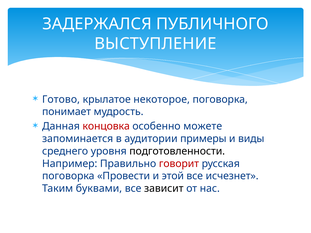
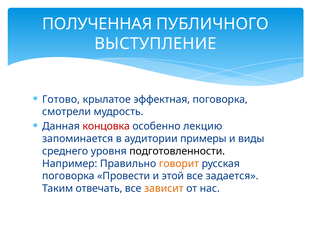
ЗАДЕРЖАЛСЯ: ЗАДЕРЖАЛСЯ -> ПОЛУЧЕННАЯ (97, 24)
некоторое: некоторое -> эффектная (162, 100)
понимает: понимает -> смотрели (67, 112)
можете: можете -> лекцию (203, 126)
говорит colour: red -> orange (179, 164)
исчезнет: исчезнет -> задается (232, 176)
буквами: буквами -> отвечать (99, 189)
зависит colour: black -> orange (164, 189)
